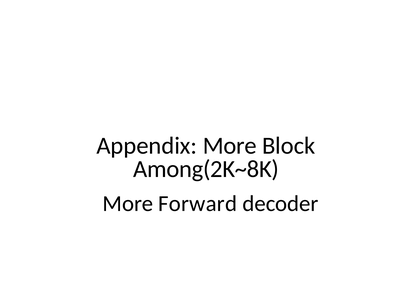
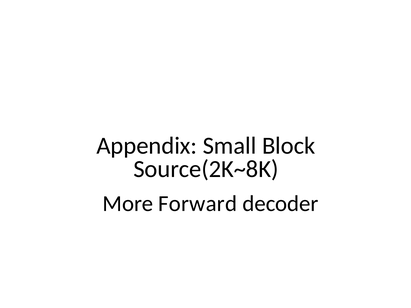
Appendix More: More -> Small (230, 146)
Among(2K~8K: Among(2K~8K -> Source(2K~8K (206, 169)
